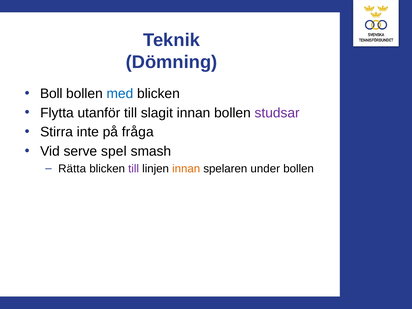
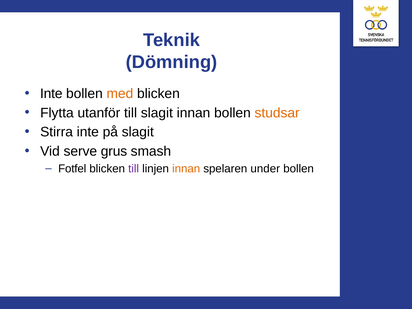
Boll: Boll -> Inte (51, 94)
med colour: blue -> orange (120, 94)
studsar colour: purple -> orange (277, 113)
på fråga: fråga -> slagit (138, 132)
spel: spel -> grus (114, 151)
Rätta: Rätta -> Fotfel (72, 169)
